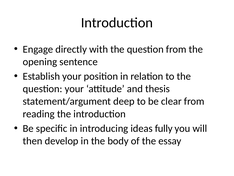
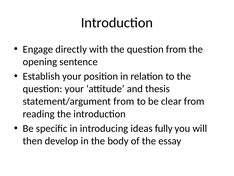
statement/argument deep: deep -> from (124, 101)
